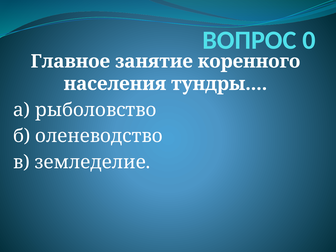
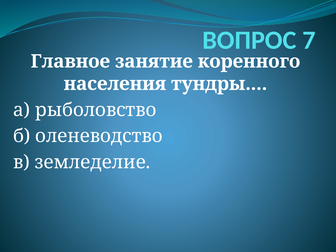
0: 0 -> 7 (309, 40)
